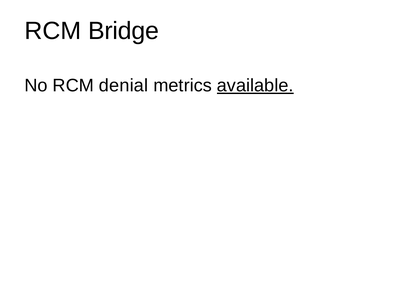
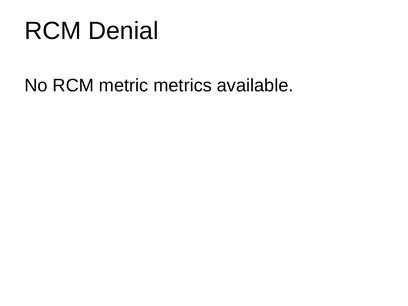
Bridge: Bridge -> Denial (123, 31)
denial: denial -> metric (124, 86)
available underline: present -> none (255, 86)
